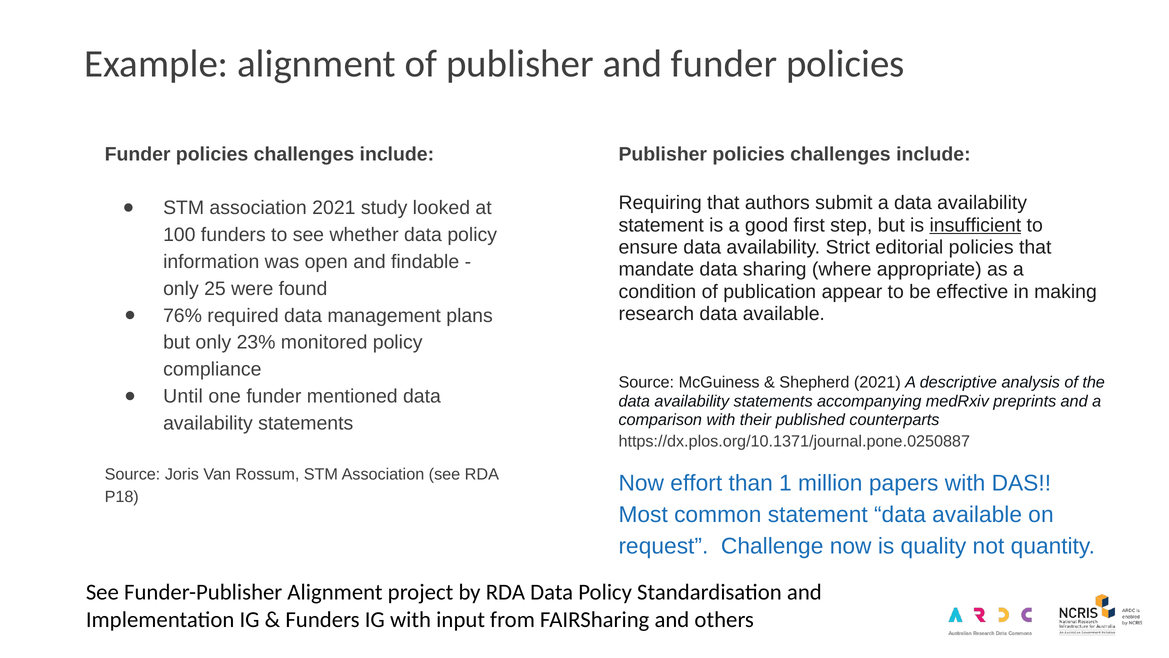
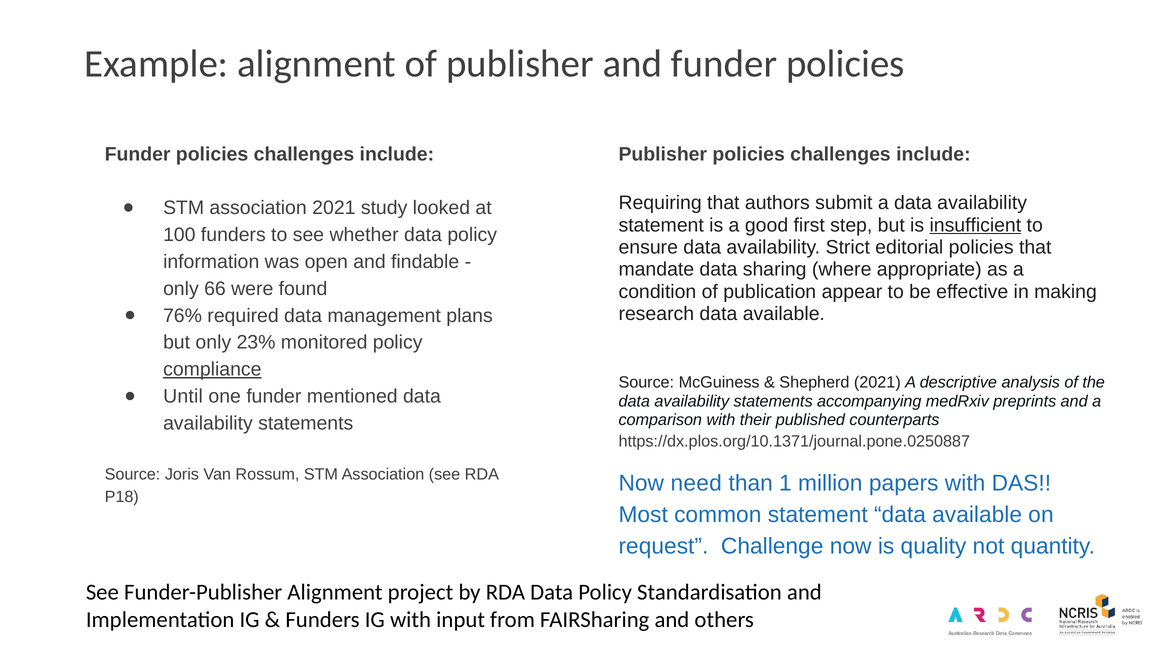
25: 25 -> 66 (215, 289)
compliance underline: none -> present (212, 369)
effort: effort -> need (696, 483)
